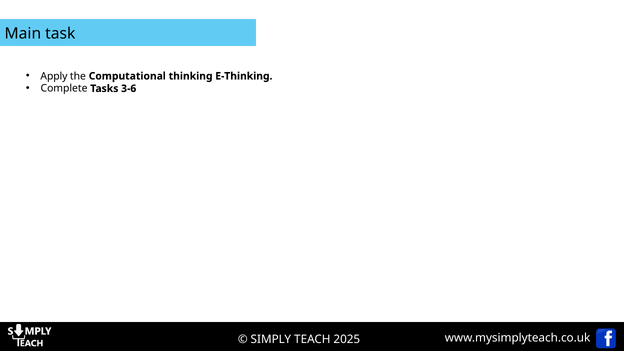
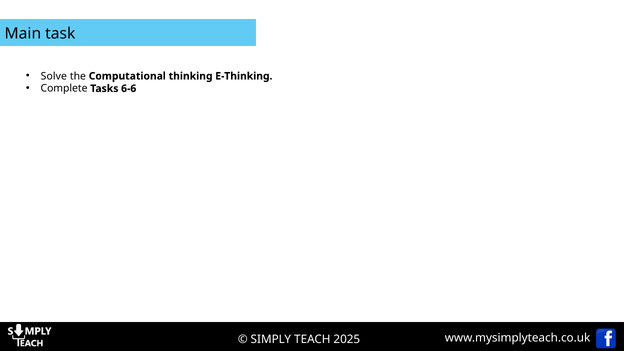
Apply: Apply -> Solve (54, 76)
3-6: 3-6 -> 6-6 (129, 89)
